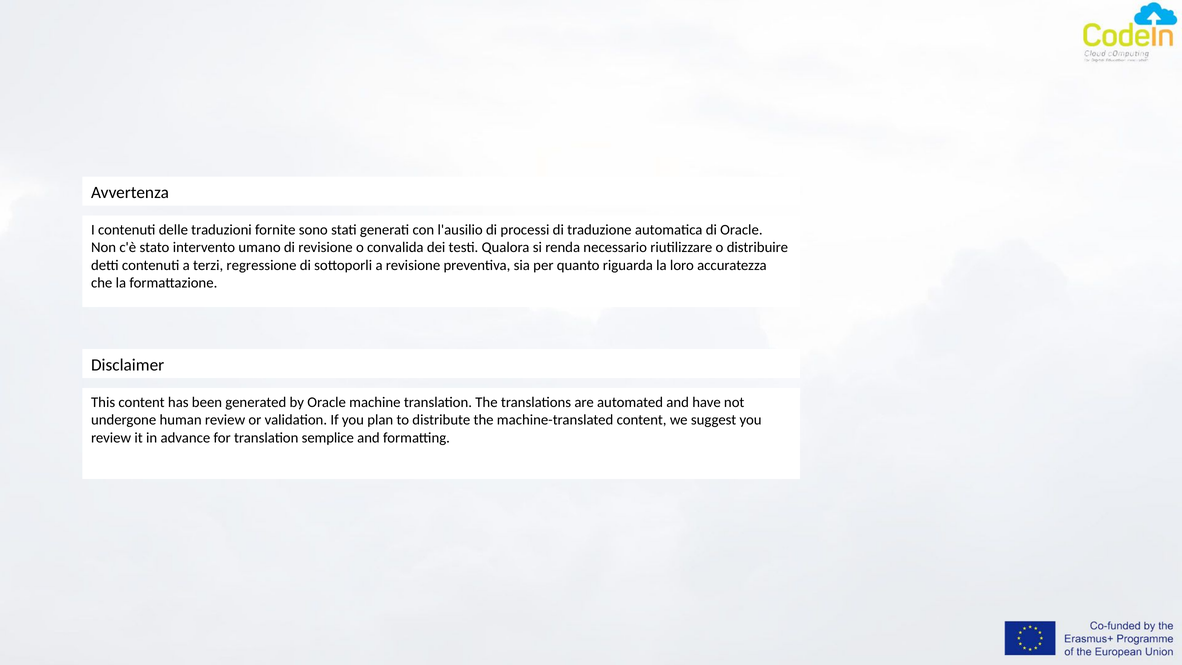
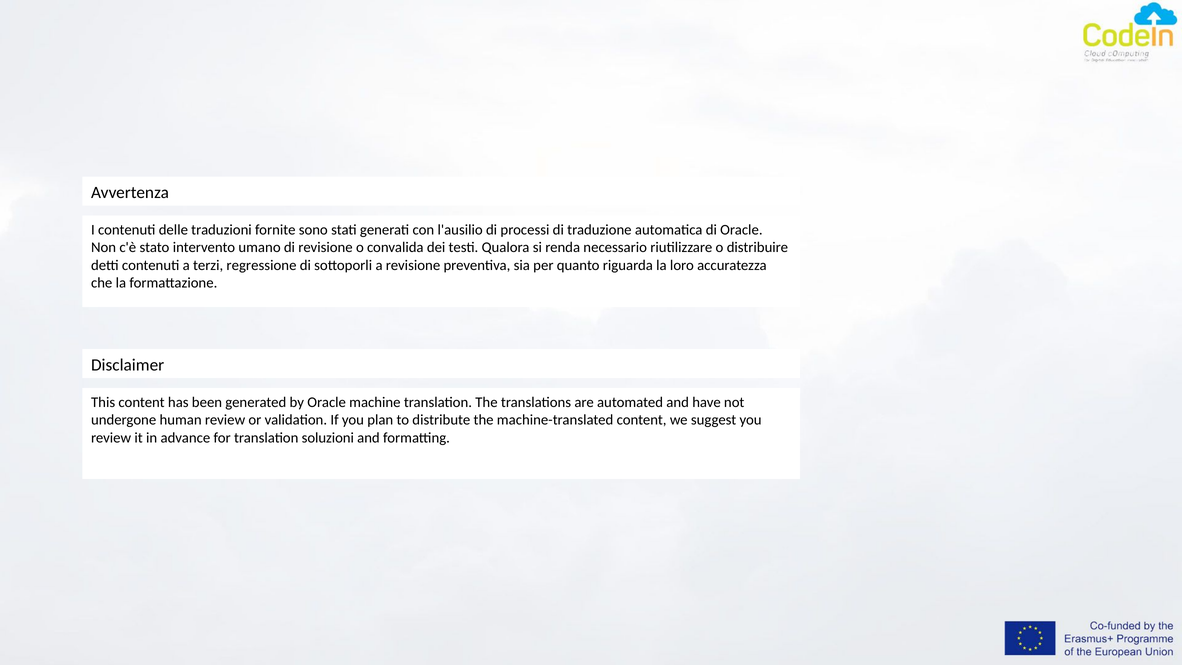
semplice: semplice -> soluzioni (328, 438)
